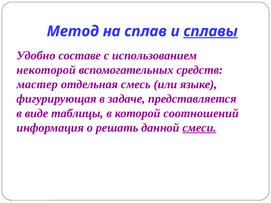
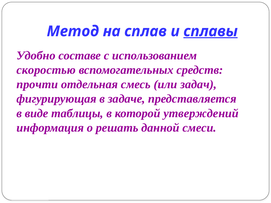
некоторой: некоторой -> скоростью (46, 70)
мастер: мастер -> прочти (37, 84)
языке: языке -> задач (199, 84)
соотношений: соотношений -> утверждений (201, 113)
смеси underline: present -> none (199, 128)
